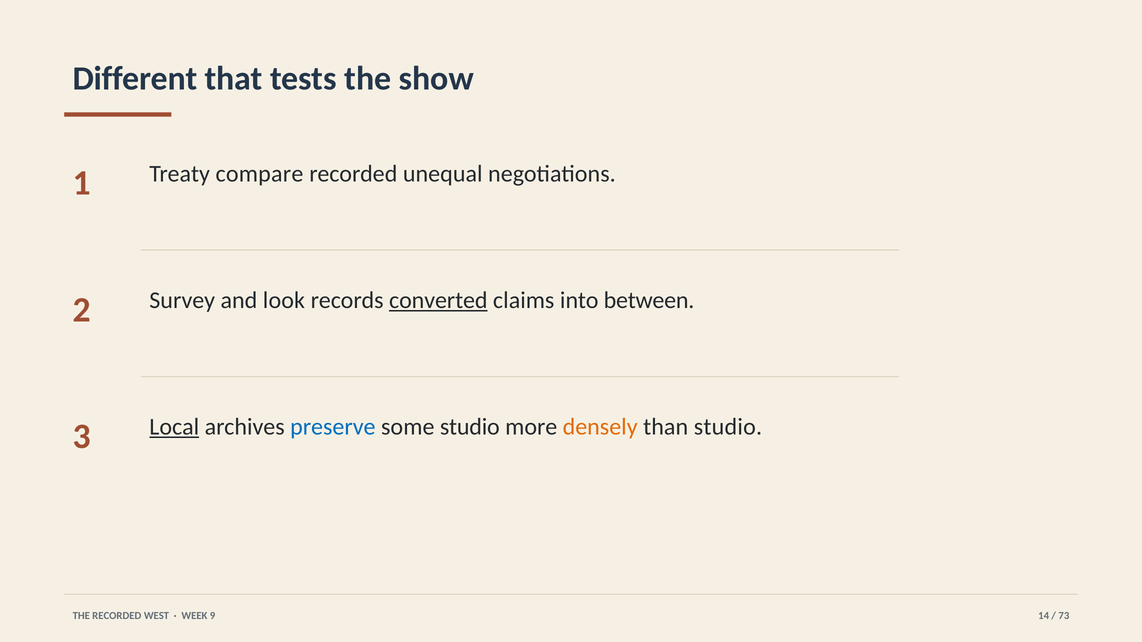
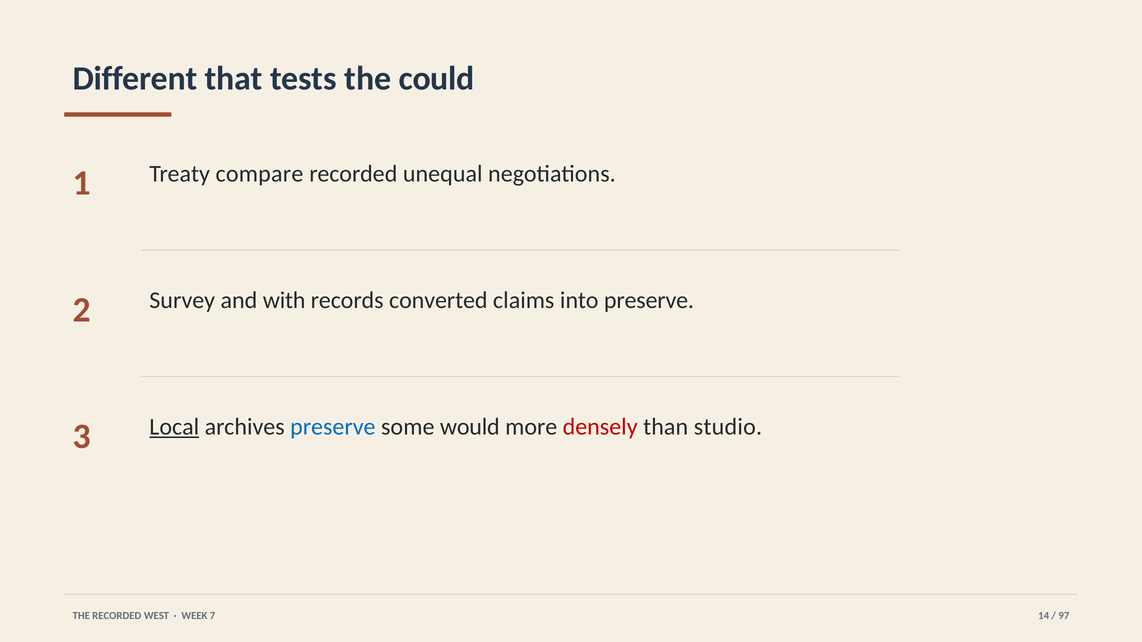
show: show -> could (437, 79)
look: look -> with (284, 300)
converted underline: present -> none (438, 300)
into between: between -> preserve (649, 300)
some studio: studio -> would (470, 427)
densely colour: orange -> red (600, 427)
9: 9 -> 7 (213, 616)
73: 73 -> 97 (1064, 616)
